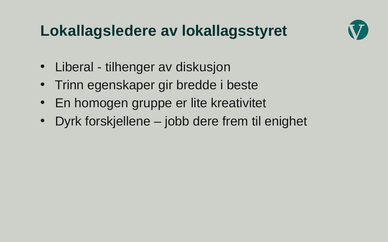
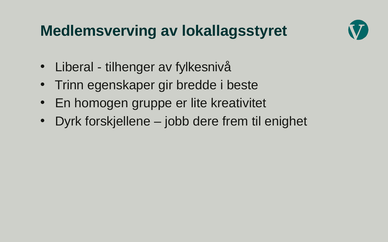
Lokallagsledere: Lokallagsledere -> Medlemsverving (99, 31)
diskusjon: diskusjon -> fylkesnivå (203, 67)
